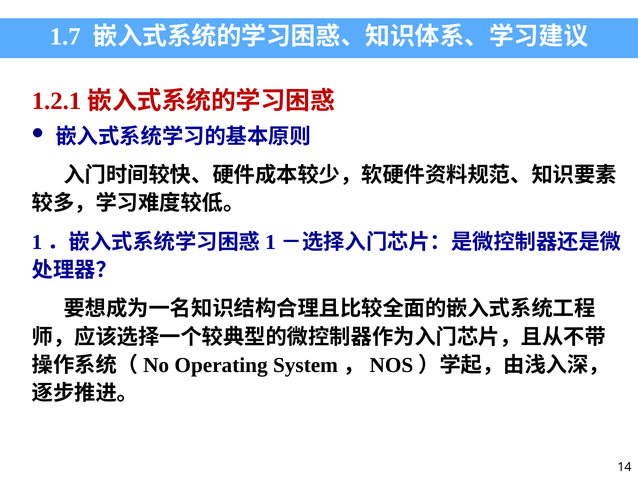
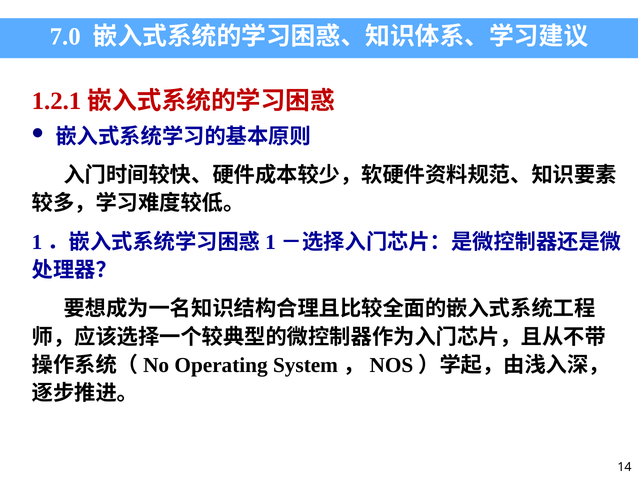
1.7: 1.7 -> 7.0 (65, 37)
